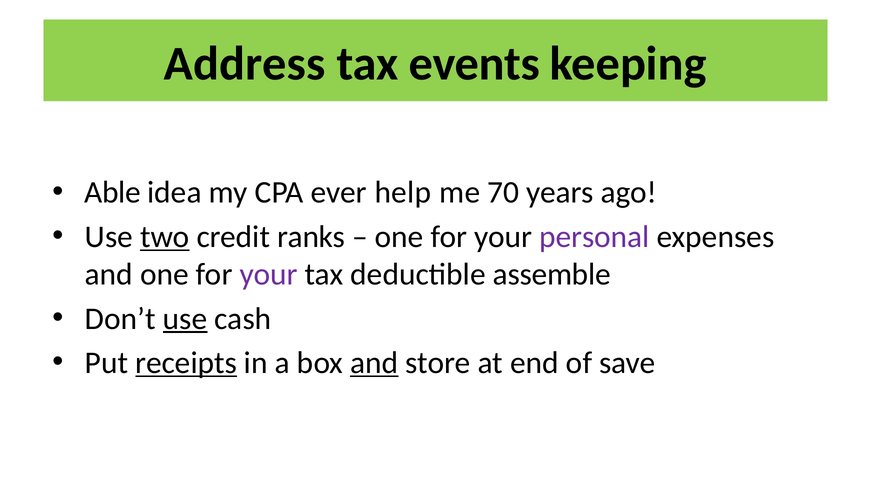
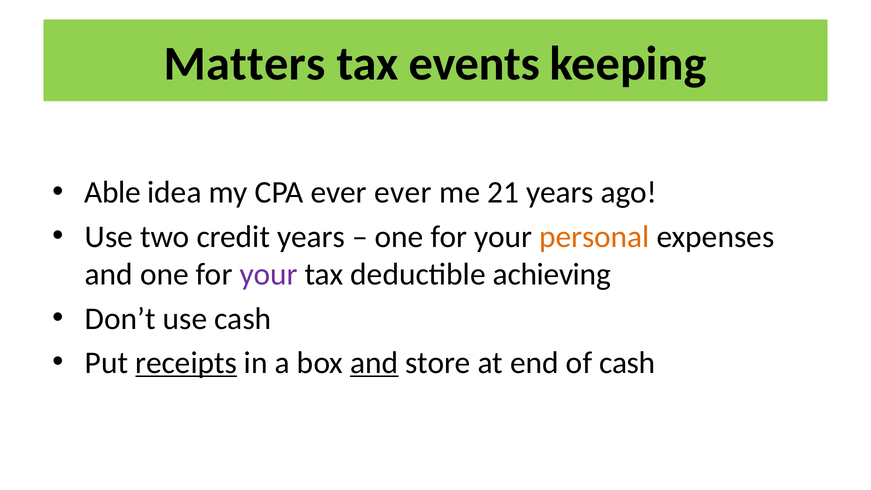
Address: Address -> Matters (245, 64)
ever help: help -> ever (403, 193)
70: 70 -> 21 (503, 193)
two underline: present -> none (165, 237)
credit ranks: ranks -> years (311, 237)
personal colour: purple -> orange (594, 237)
assemble: assemble -> achieving (552, 275)
use underline: present -> none (185, 319)
of save: save -> cash (627, 363)
